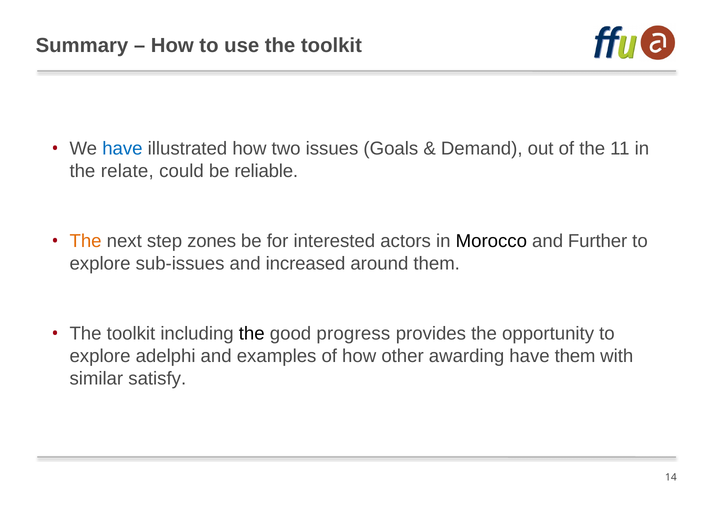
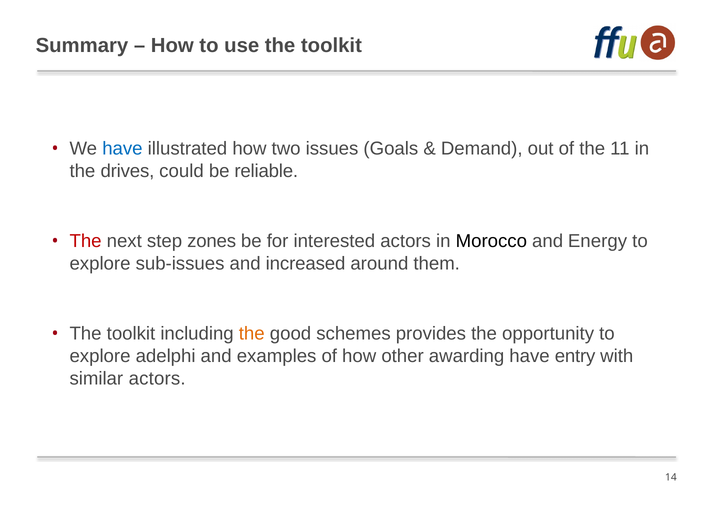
relate: relate -> drives (127, 171)
The colour: orange -> red (86, 241)
Further: Further -> Energy (598, 241)
the colour: black -> orange (252, 333)
progress: progress -> schemes (353, 333)
have them: them -> entry (575, 356)
similar satisfy: satisfy -> actors (157, 378)
